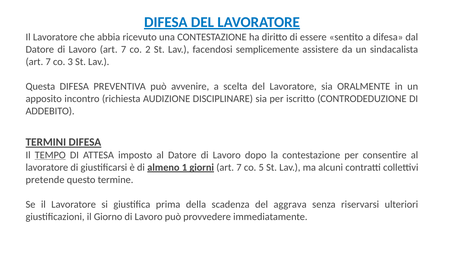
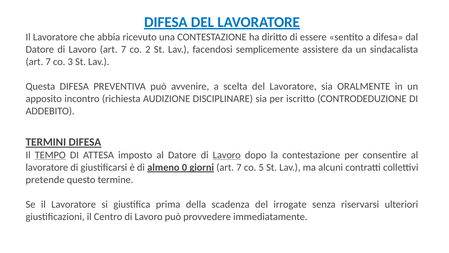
Lavoro underline: none -> present (227, 155)
1: 1 -> 0 (184, 167)
aggrava: aggrava -> irrogate (290, 204)
Giorno: Giorno -> Centro (108, 217)
